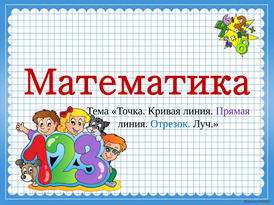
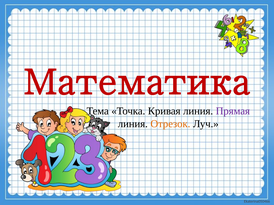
Отрезок colour: blue -> orange (170, 124)
